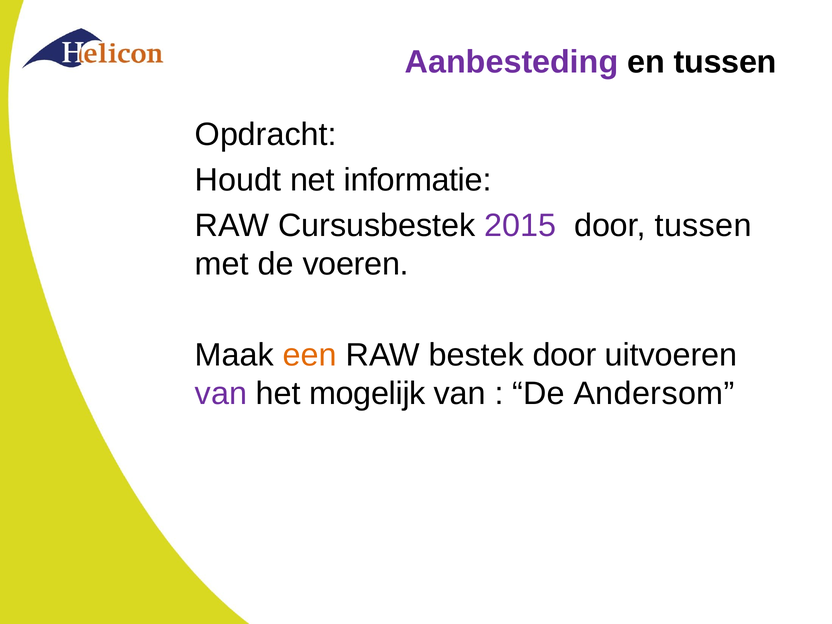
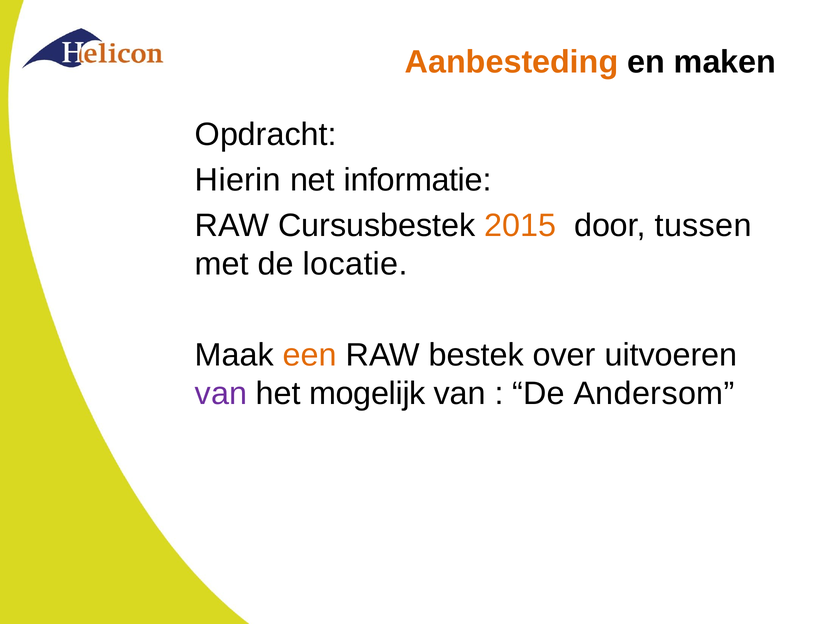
Aanbesteding colour: purple -> orange (512, 62)
en tussen: tussen -> maken (725, 62)
Houdt: Houdt -> Hierin (238, 180)
2015 colour: purple -> orange (520, 225)
voeren: voeren -> locatie (355, 264)
bestek door: door -> over (564, 355)
